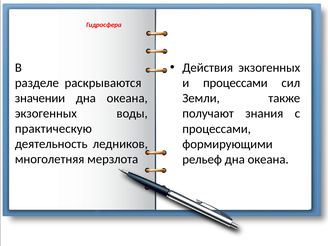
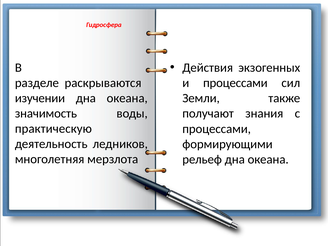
значении: значении -> изучении (40, 98)
экзогенных: экзогенных -> значимость (46, 113)
